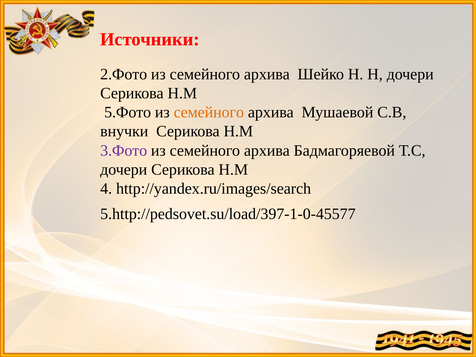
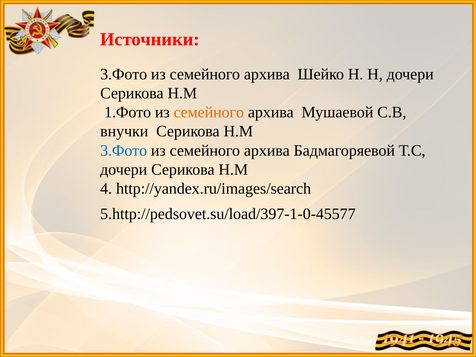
2.Фото: 2.Фото -> 3.Фото (124, 74)
5.Фото: 5.Фото -> 1.Фото (128, 112)
3.Фото colour: purple -> blue (124, 150)
